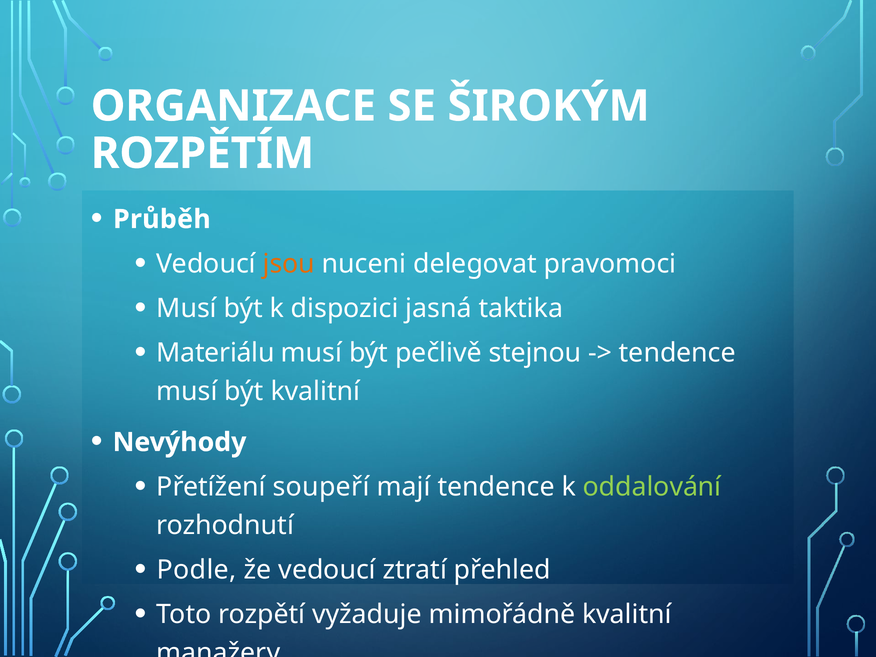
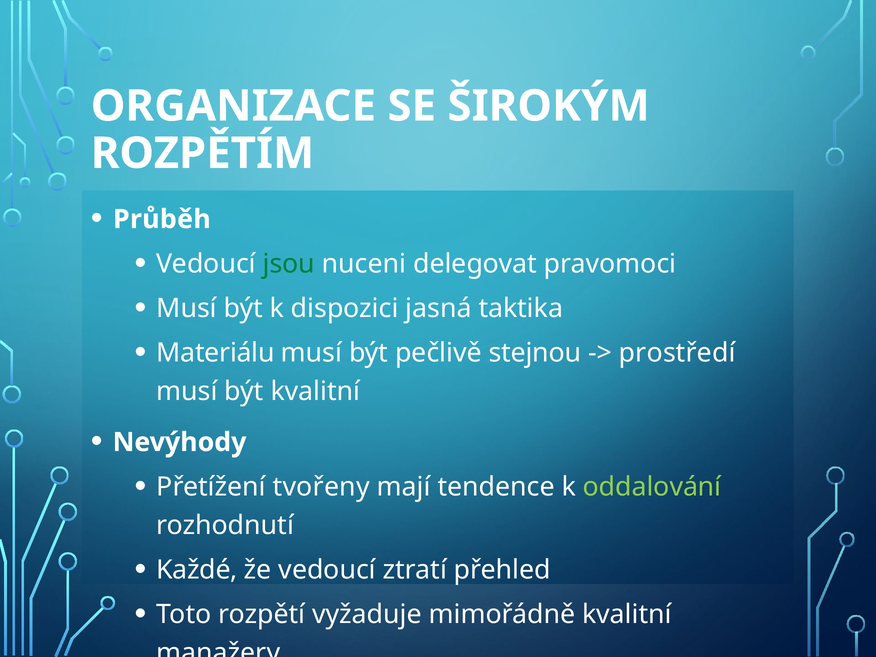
jsou colour: orange -> green (289, 264)
tendence: tendence -> prostředí (677, 353)
soupeří: soupeří -> tvořeny (321, 487)
Podle: Podle -> Každé (197, 570)
